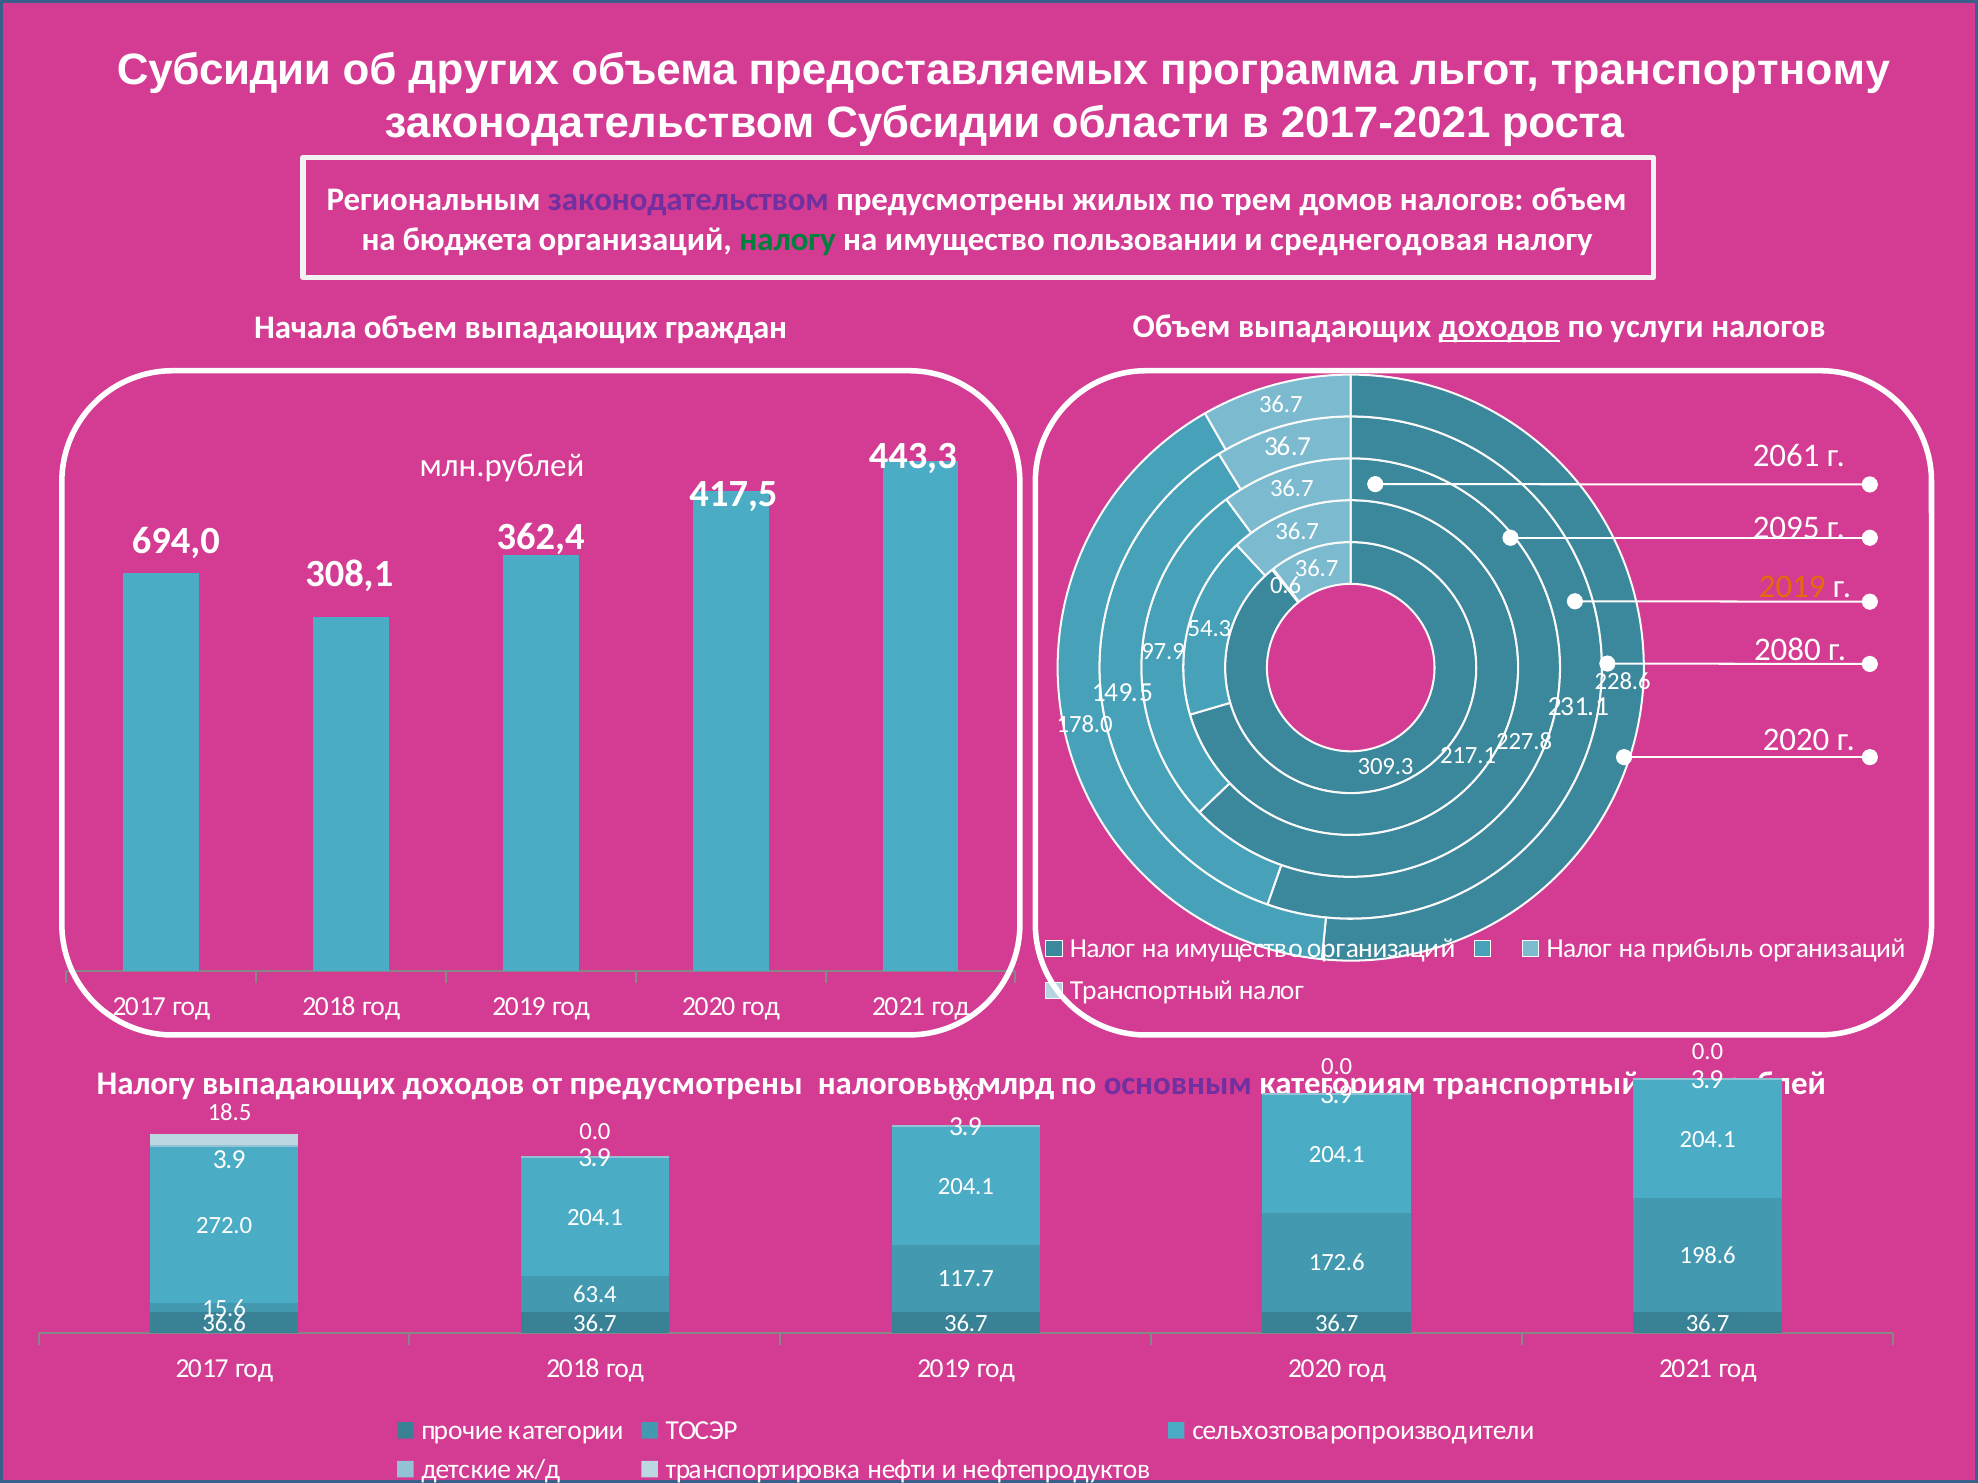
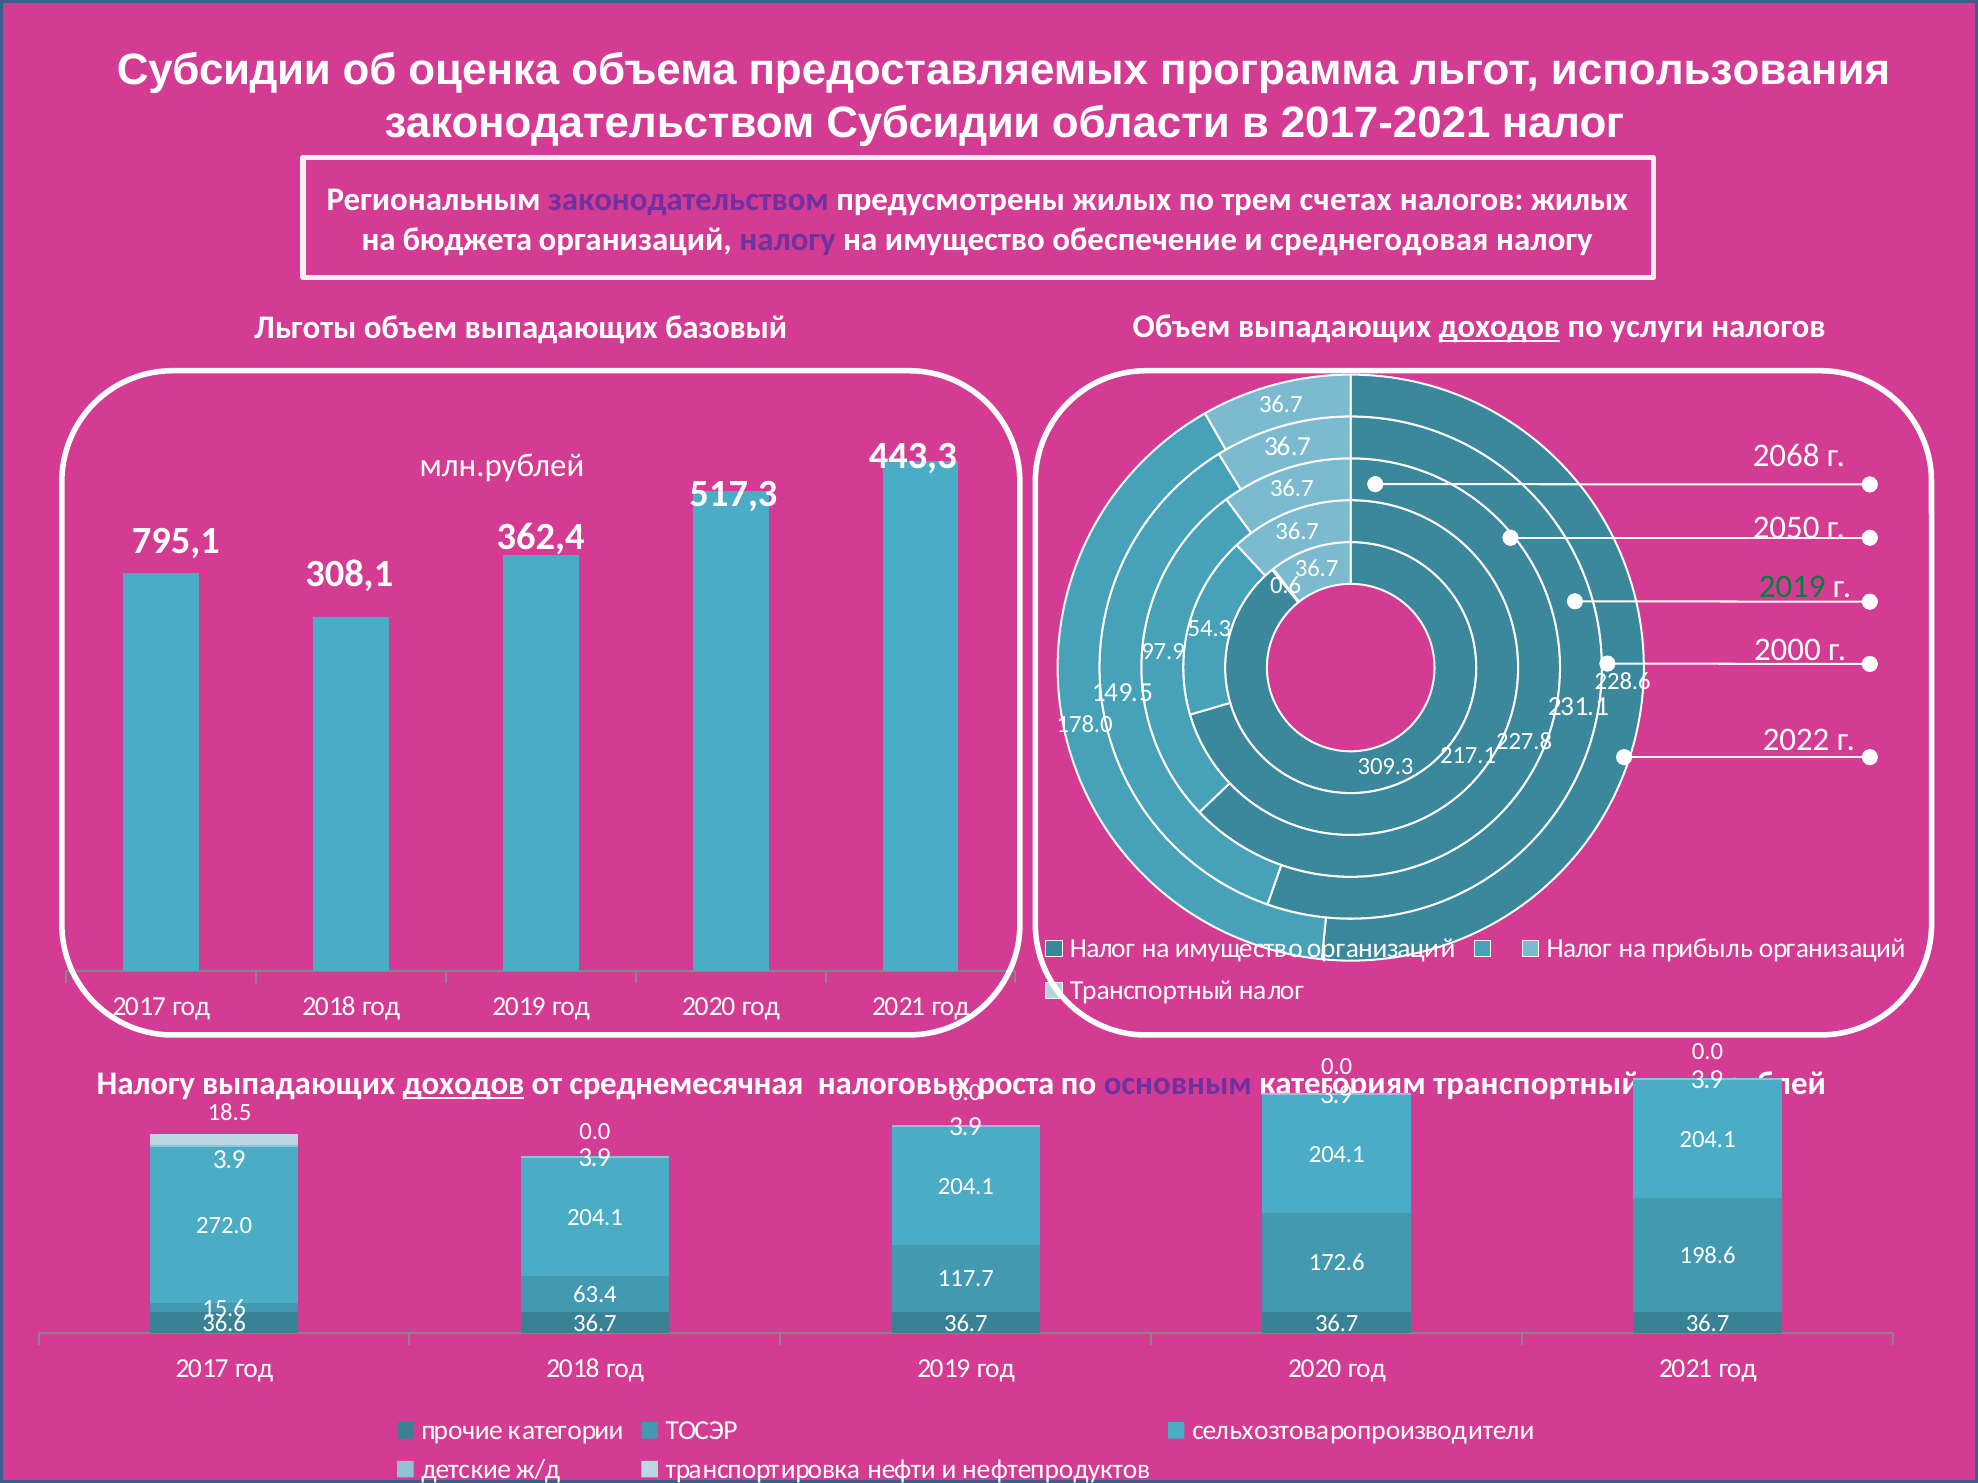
других: других -> оценка (484, 70)
транспортному: транспортному -> использования (1720, 70)
2017-2021 роста: роста -> налог (1563, 123)
домов: домов -> счетах (1346, 200)
налогов объем: объем -> жилых (1579, 200)
налогу colour: green -> purple (788, 239)
пользовании: пользовании -> обеспечение (1145, 239)
Начала: Начала -> Льготы (305, 327)
граждан: граждан -> базовый (726, 327)
2061: 2061 -> 2068 (1786, 456)
417,5: 417,5 -> 517,3 (733, 494)
2095: 2095 -> 2050 (1786, 527)
694,0: 694,0 -> 795,1 (176, 541)
2019 colour: orange -> green (1792, 587)
2080: 2080 -> 2000 (1787, 650)
2020: 2020 -> 2022 (1796, 740)
доходов underline: none -> present (463, 1084)
от предусмотрены: предусмотрены -> среднемесячная (686, 1084)
млрд: млрд -> роста (1016, 1084)
